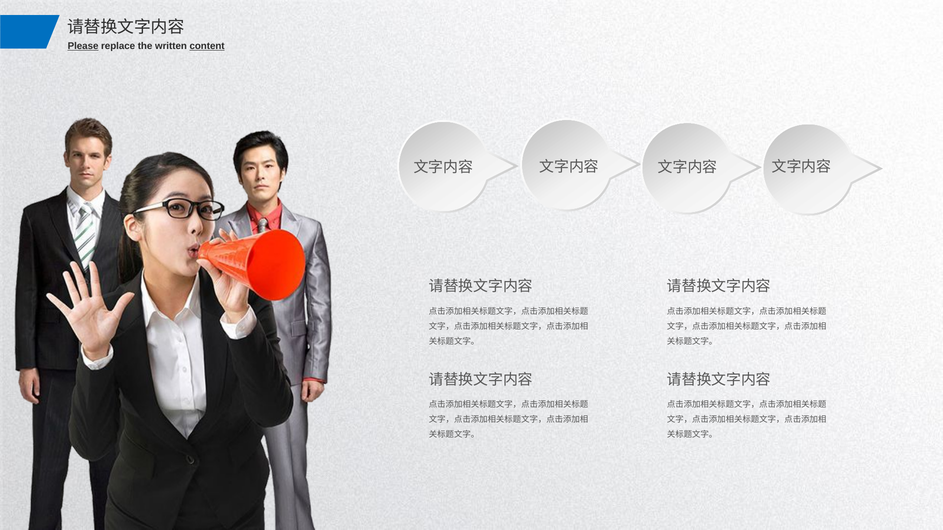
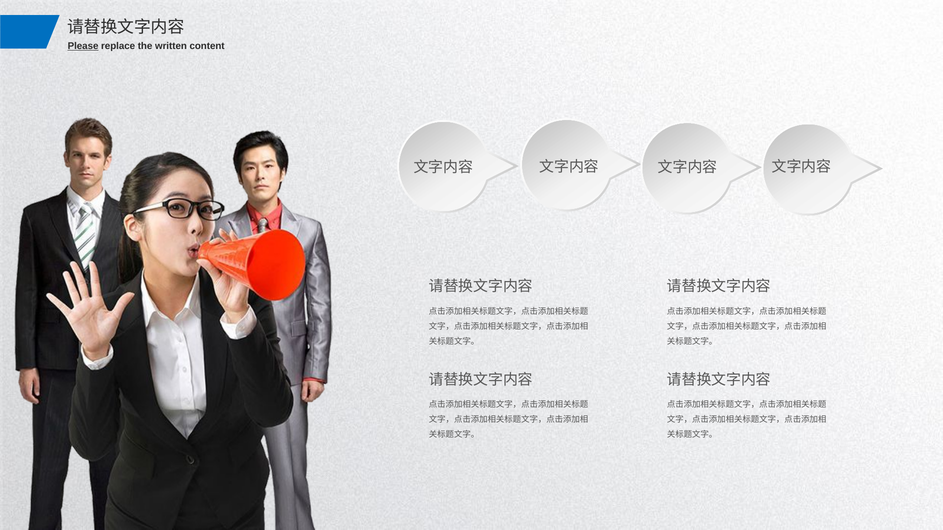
content underline: present -> none (207, 46)
